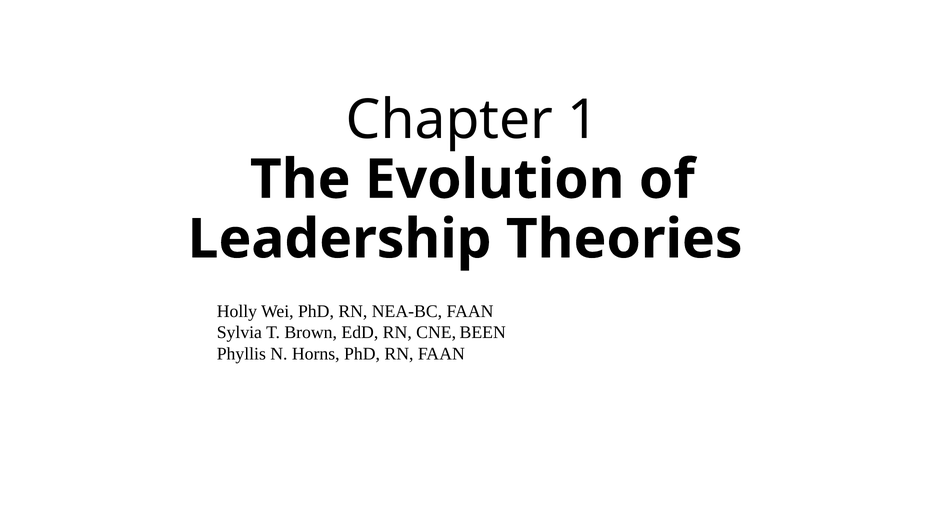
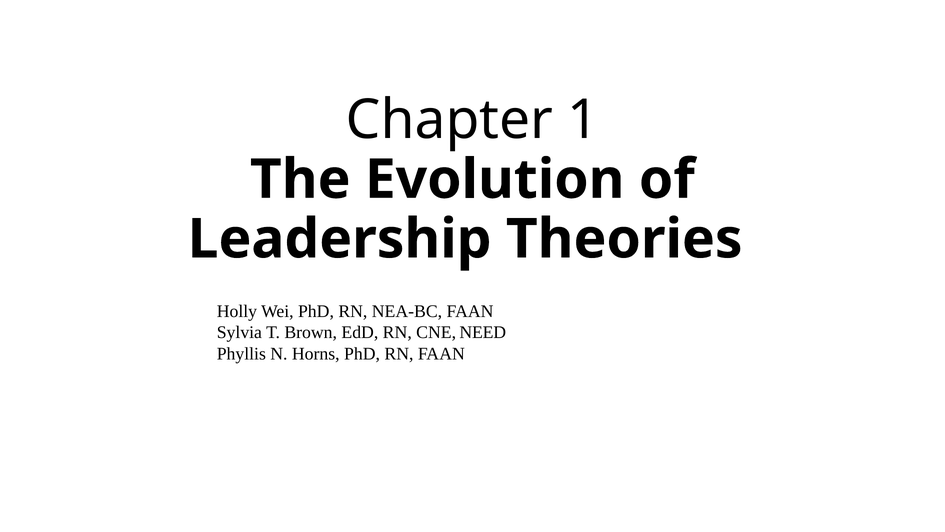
BEEN: BEEN -> NEED (483, 332)
